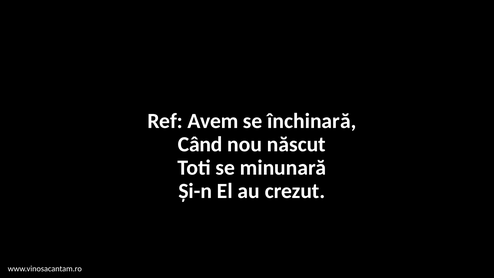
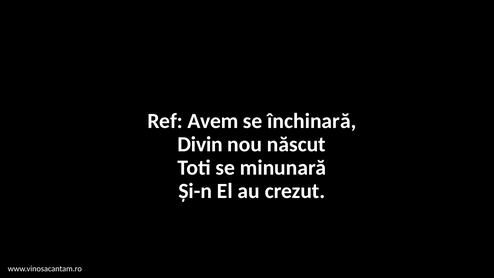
Când: Când -> Divin (200, 144)
